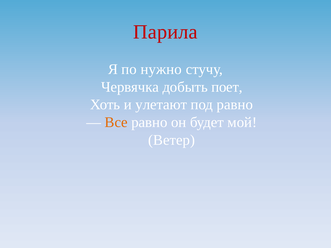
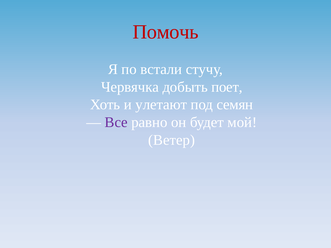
Парила: Парила -> Помочь (166, 32)
нужно: нужно -> встали (161, 69)
под равно: равно -> семян (235, 105)
Все colour: orange -> purple (116, 122)
